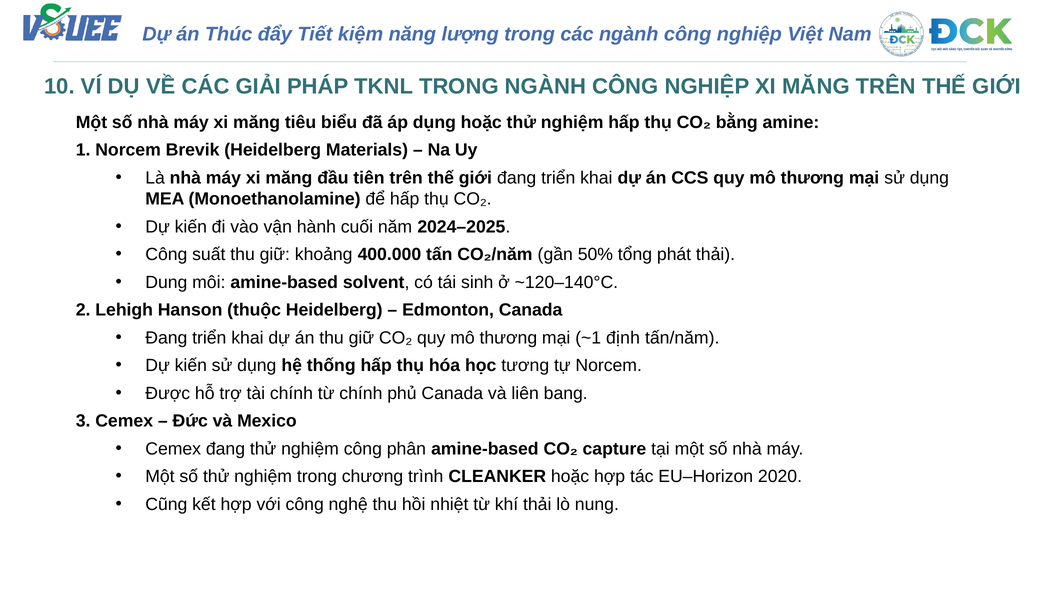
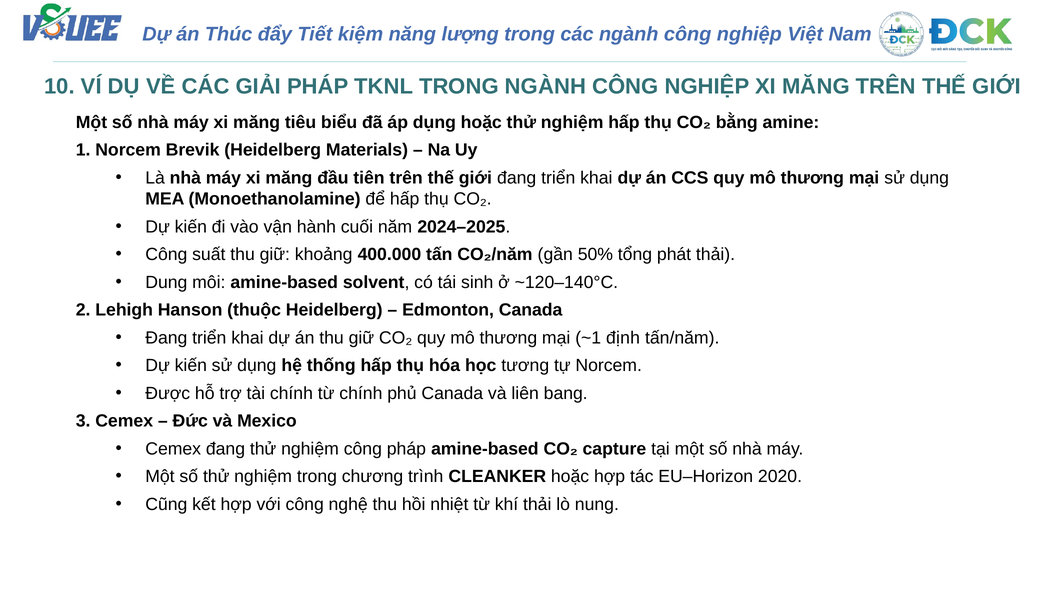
công phân: phân -> pháp (406, 449)
